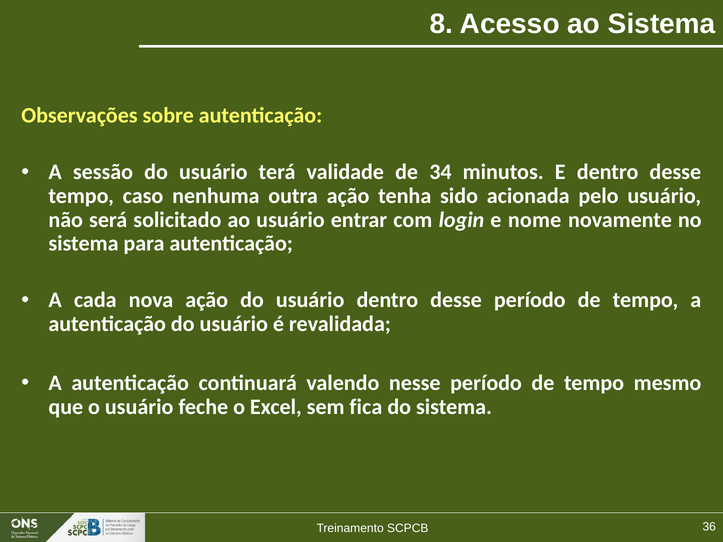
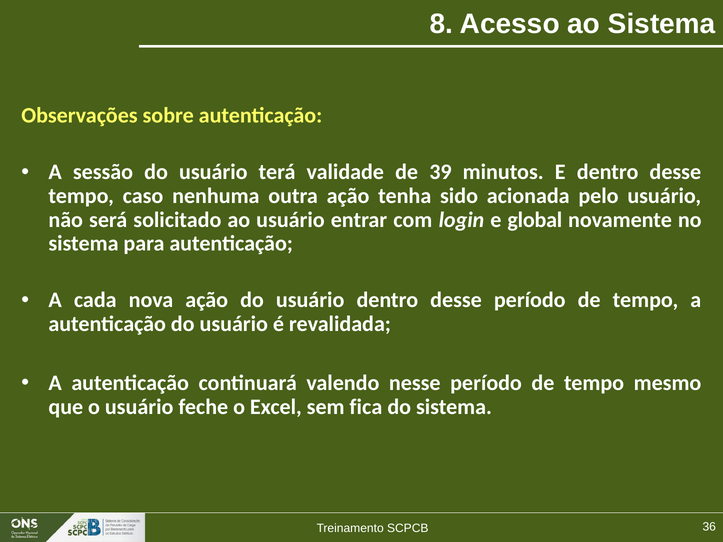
34: 34 -> 39 (440, 172)
nome: nome -> global (535, 220)
